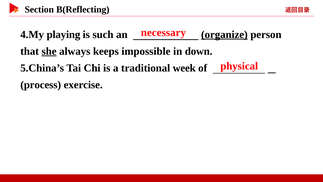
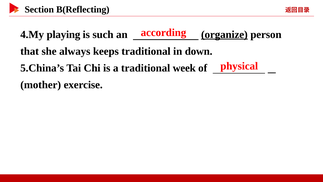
necessary: necessary -> according (164, 32)
she underline: present -> none (49, 51)
keeps impossible: impossible -> traditional (146, 51)
process: process -> mother (41, 85)
